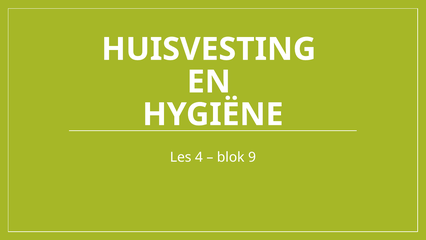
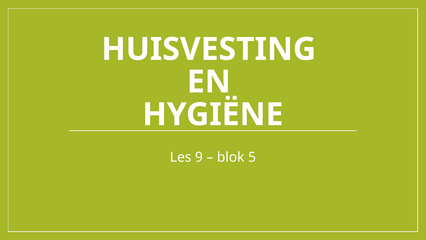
4: 4 -> 9 (199, 157)
9: 9 -> 5 (252, 157)
